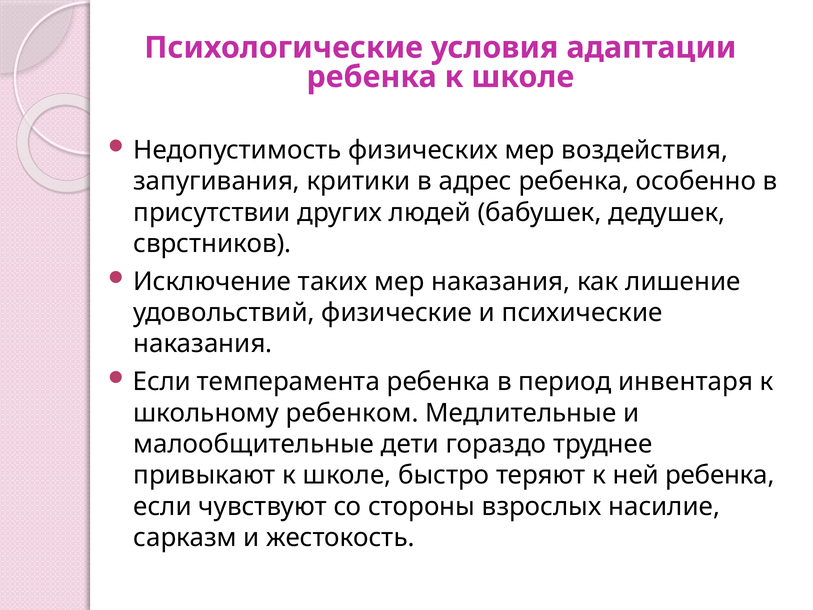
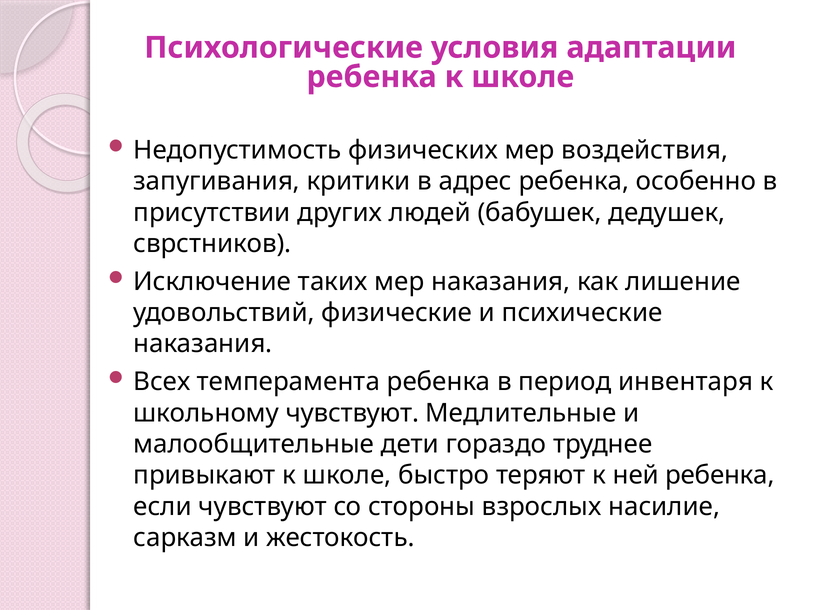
Если: Если -> Всех (162, 382)
школьному ребенком: ребенком -> чувствуют (352, 413)
